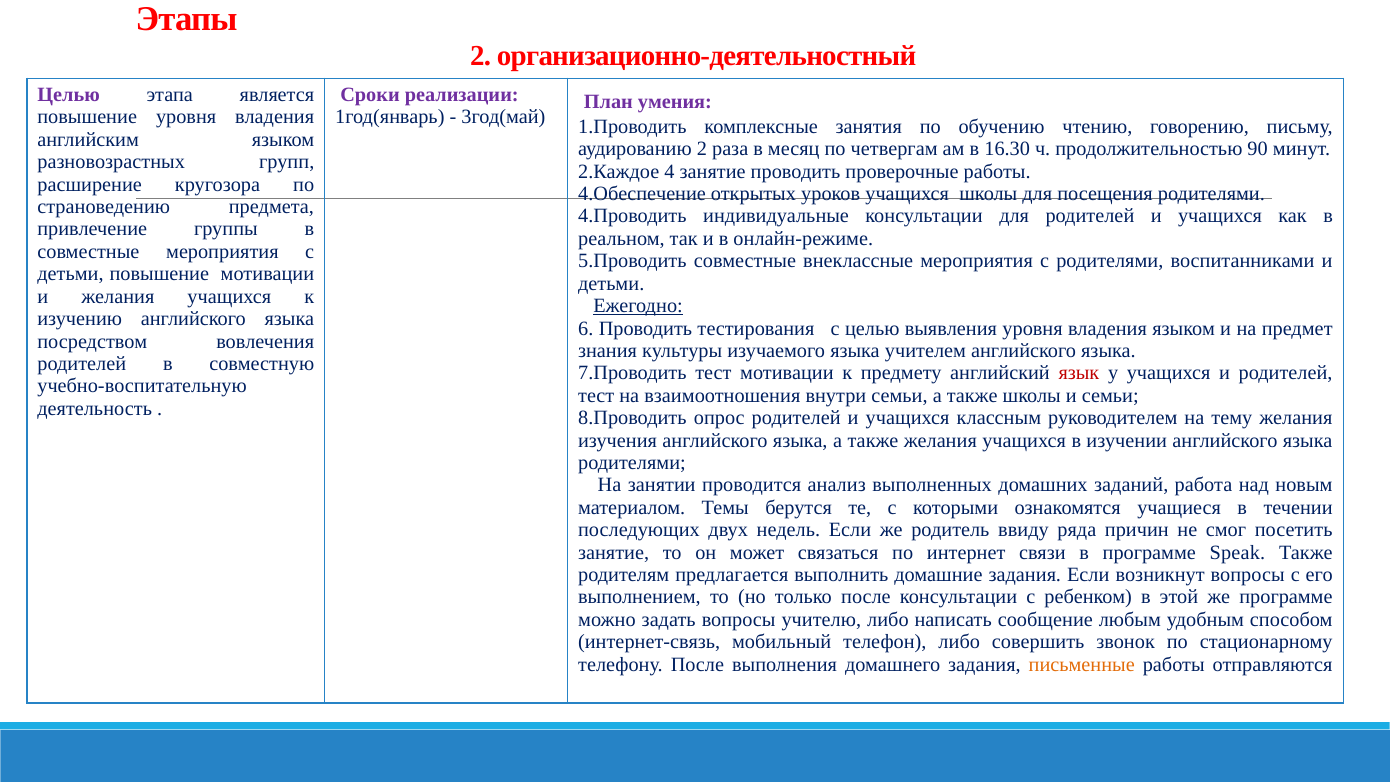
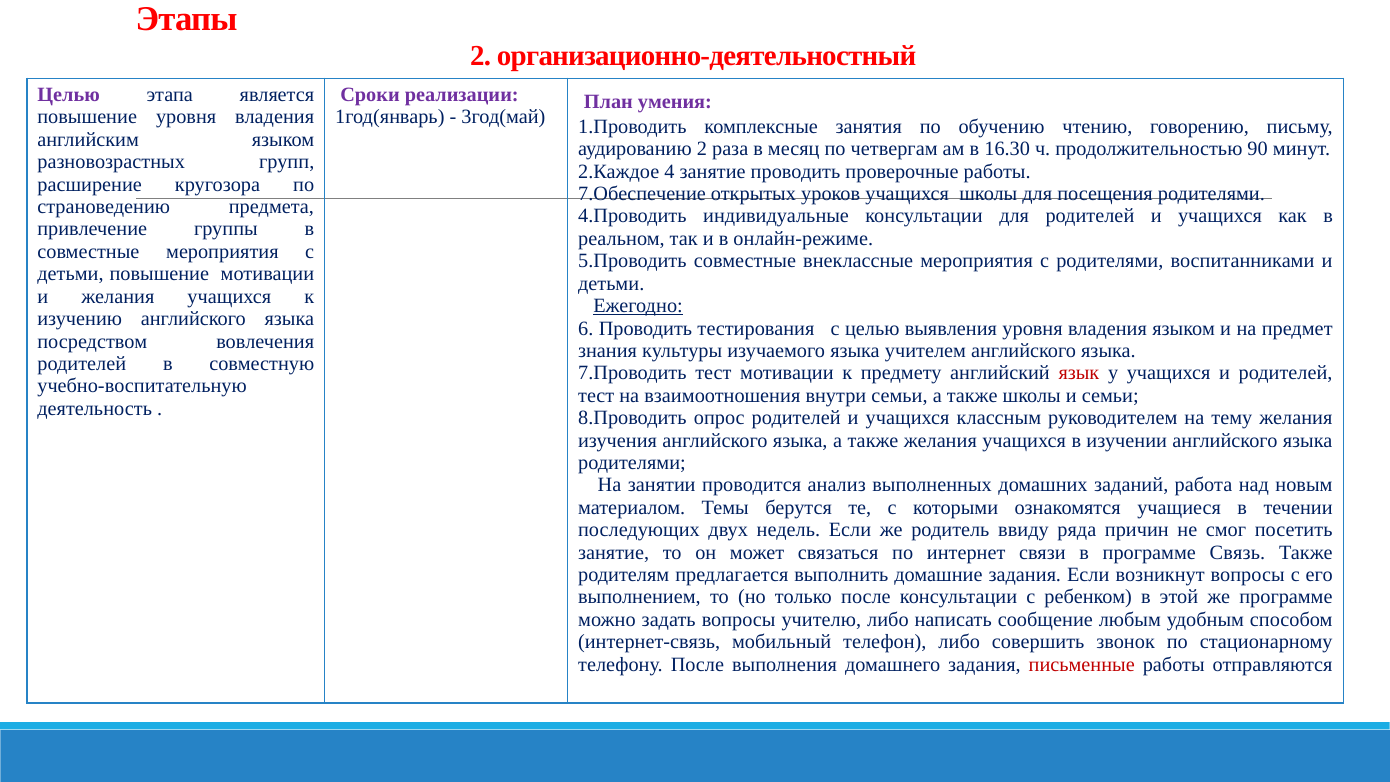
4.Обеспечение: 4.Обеспечение -> 7.Обеспечение (642, 194)
Speak: Speak -> Связь (1237, 552)
письменные colour: orange -> red (1082, 664)
